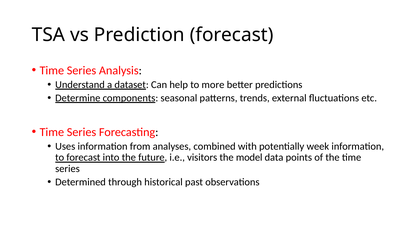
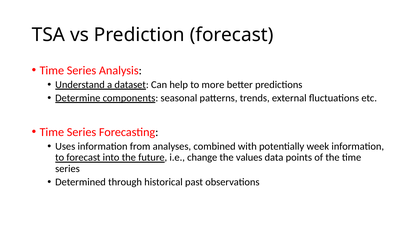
visitors: visitors -> change (202, 158)
model: model -> values (249, 158)
